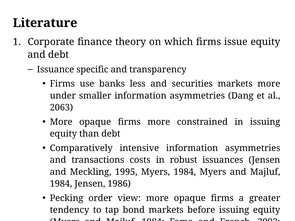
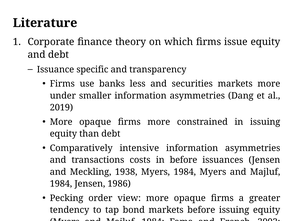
2063: 2063 -> 2019 (61, 108)
in robust: robust -> before (184, 160)
1995: 1995 -> 1938 (126, 172)
